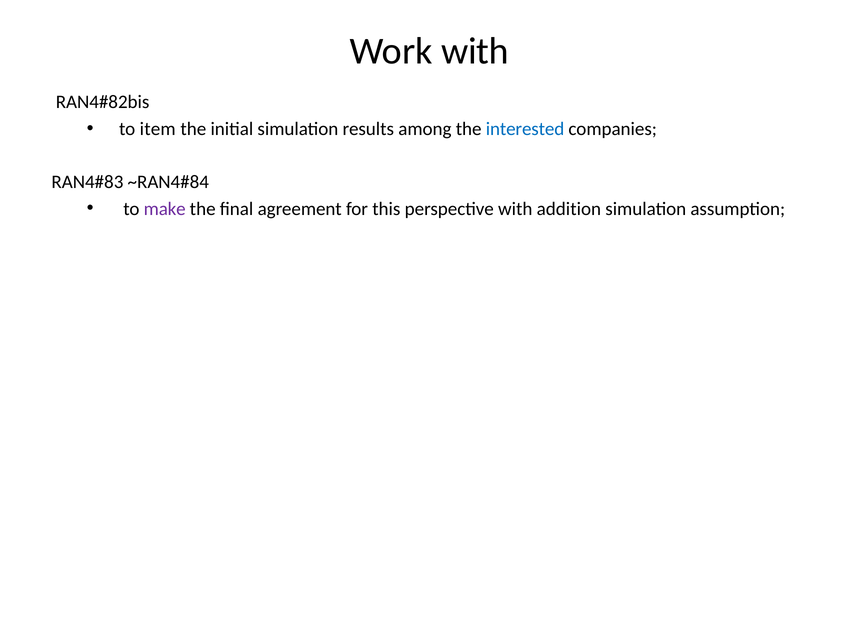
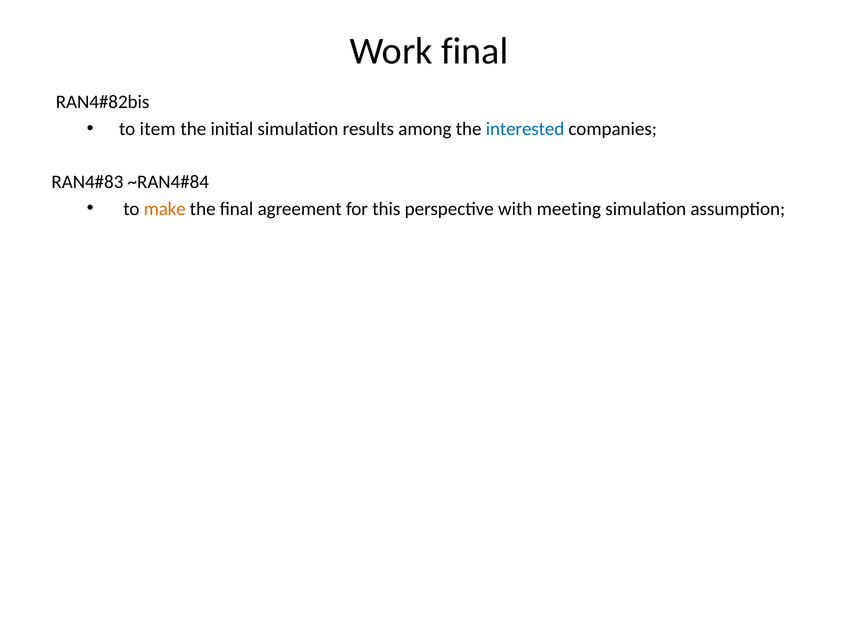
Work with: with -> final (475, 51)
make colour: purple -> orange (165, 209)
addition: addition -> meeting (569, 209)
